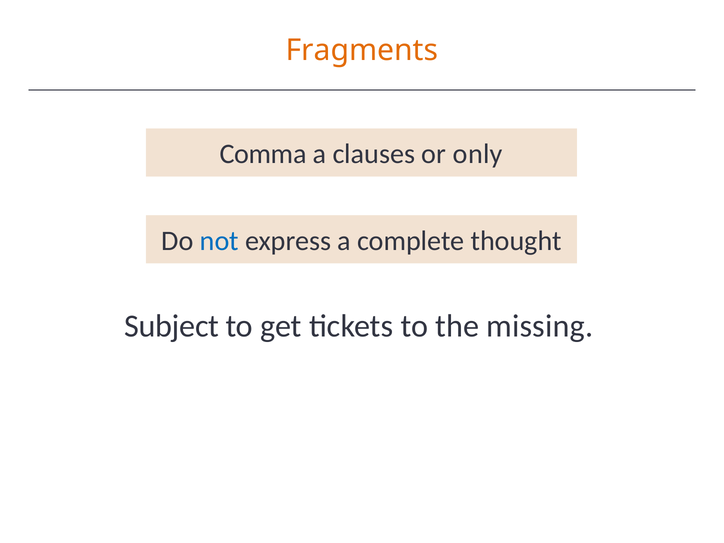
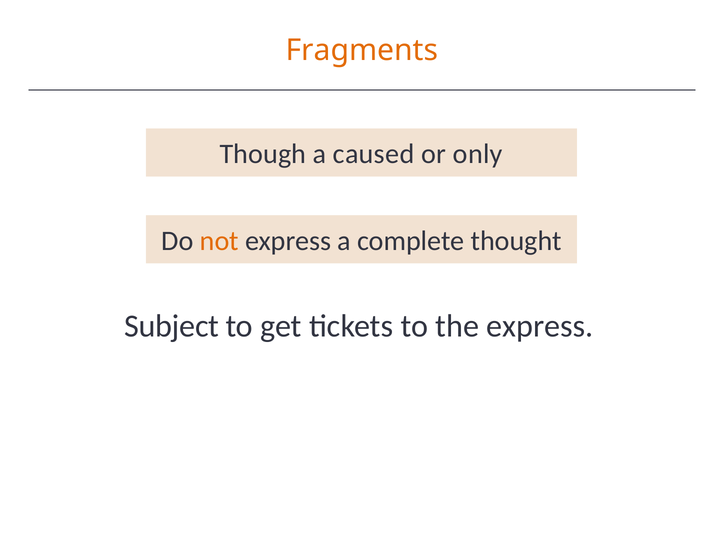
Comma: Comma -> Though (263, 154)
clauses: clauses -> caused (374, 154)
not colour: blue -> orange (219, 241)
the missing: missing -> express (540, 326)
